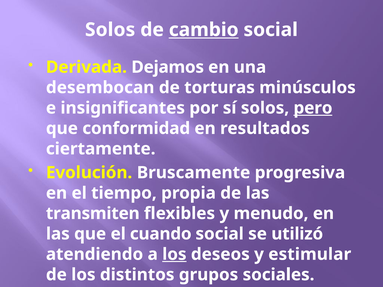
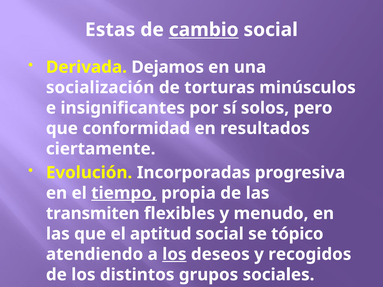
Solos: Solos -> Estas (110, 30)
desembocan: desembocan -> socialización (100, 88)
pero underline: present -> none (313, 108)
Bruscamente: Bruscamente -> Incorporadas (194, 173)
tiempo underline: none -> present (124, 193)
cuando: cuando -> aptitud (161, 234)
utilizó: utilizó -> tópico (297, 234)
estimular: estimular -> recogidos (310, 254)
